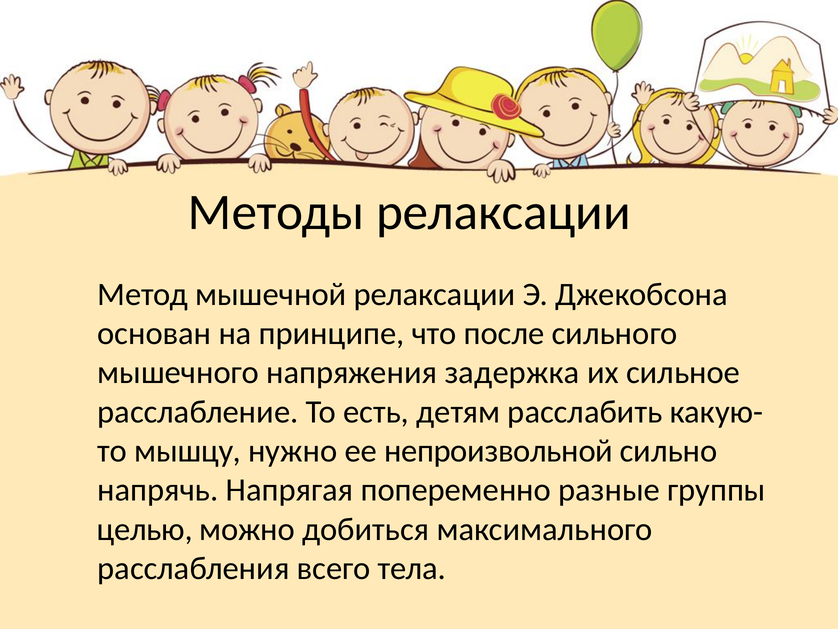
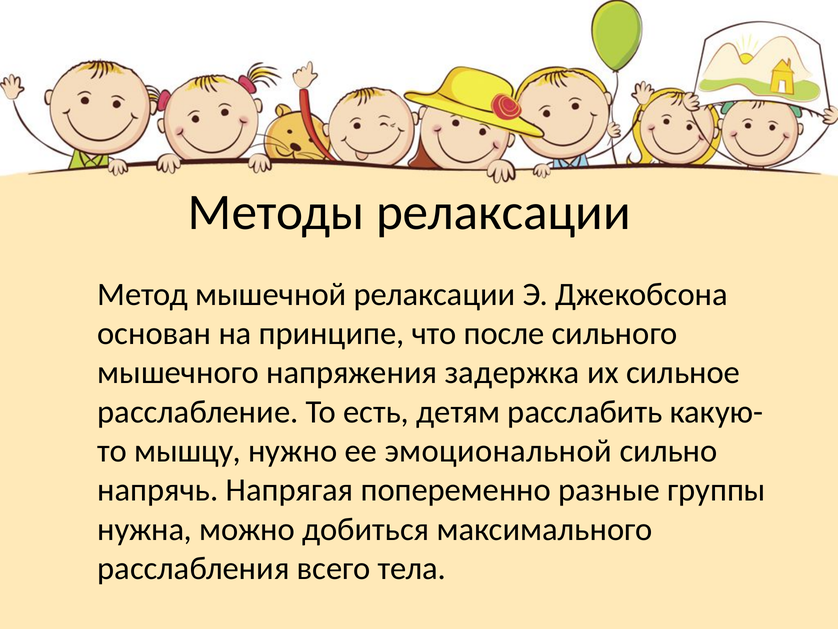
непроизвольной: непроизвольной -> эмоциональной (498, 451)
целью: целью -> нужна (145, 529)
